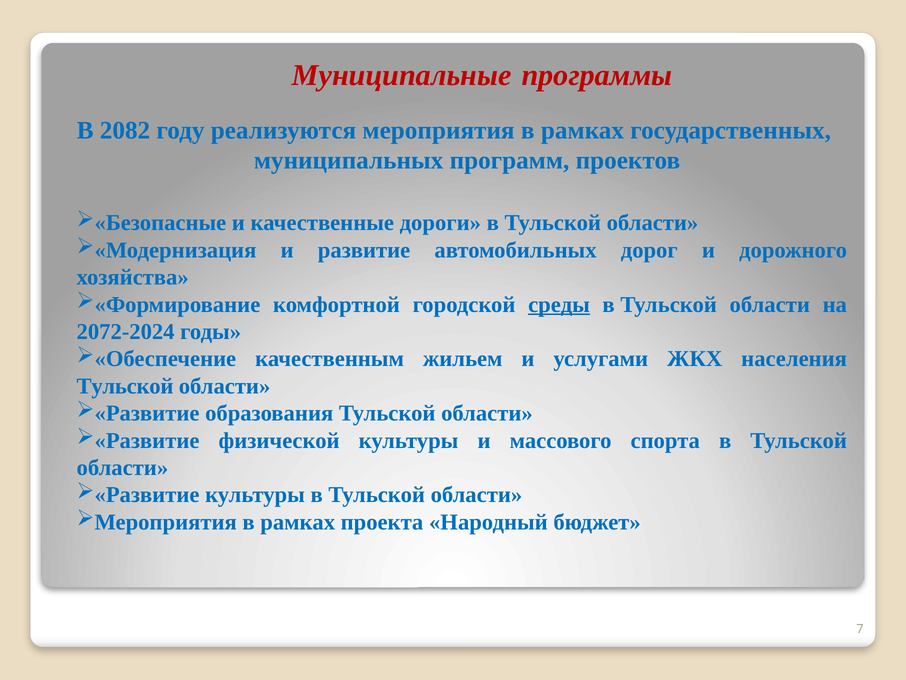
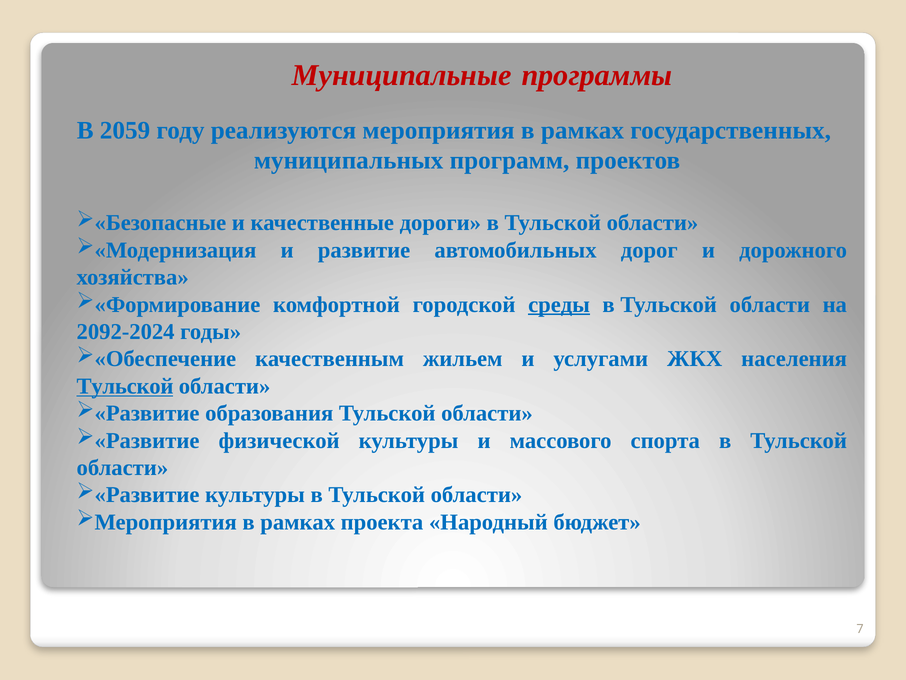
2082: 2082 -> 2059 (125, 130)
2072-2024: 2072-2024 -> 2092-2024 (126, 332)
Тульской underline: none -> present (125, 386)
